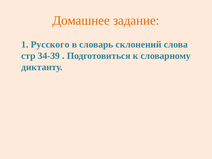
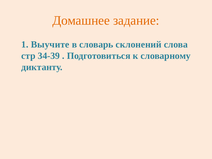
Русского: Русского -> Выучите (50, 44)
